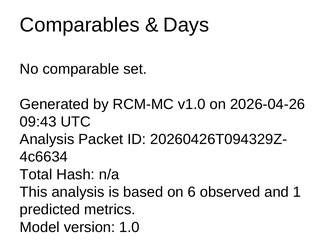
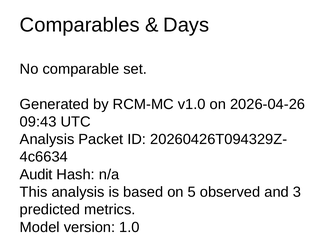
Total: Total -> Audit (36, 175)
6: 6 -> 5 (192, 192)
1: 1 -> 3 (297, 192)
